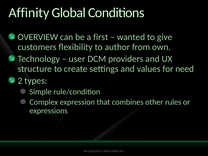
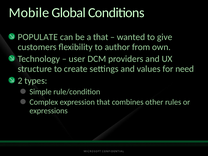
Affinity: Affinity -> Mobile (29, 13)
OVERVIEW: OVERVIEW -> POPULATE (38, 37)
a first: first -> that (101, 37)
